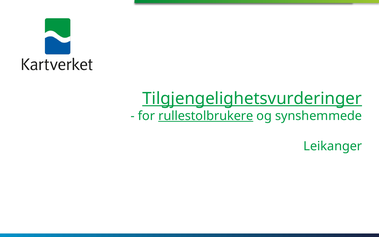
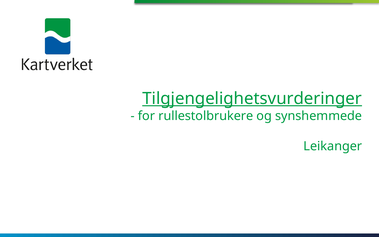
rullestolbrukere underline: present -> none (206, 116)
